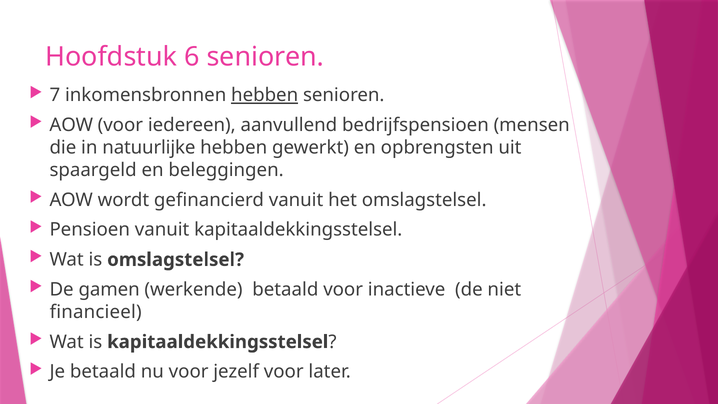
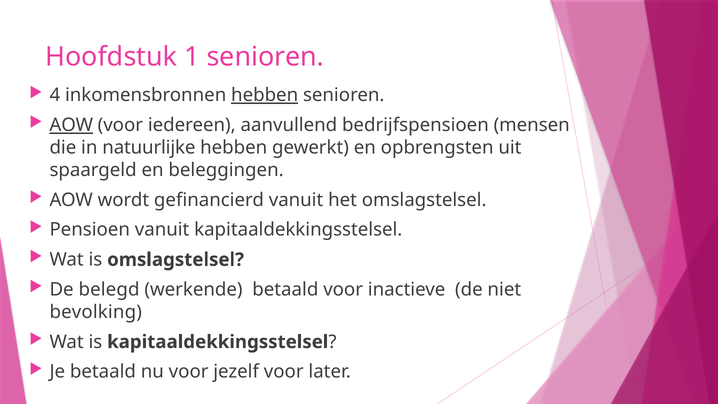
6: 6 -> 1 (192, 57)
7: 7 -> 4 (55, 95)
AOW underline: none -> present (71, 125)
gamen: gamen -> belegd (109, 290)
financieel: financieel -> bevolking (96, 312)
